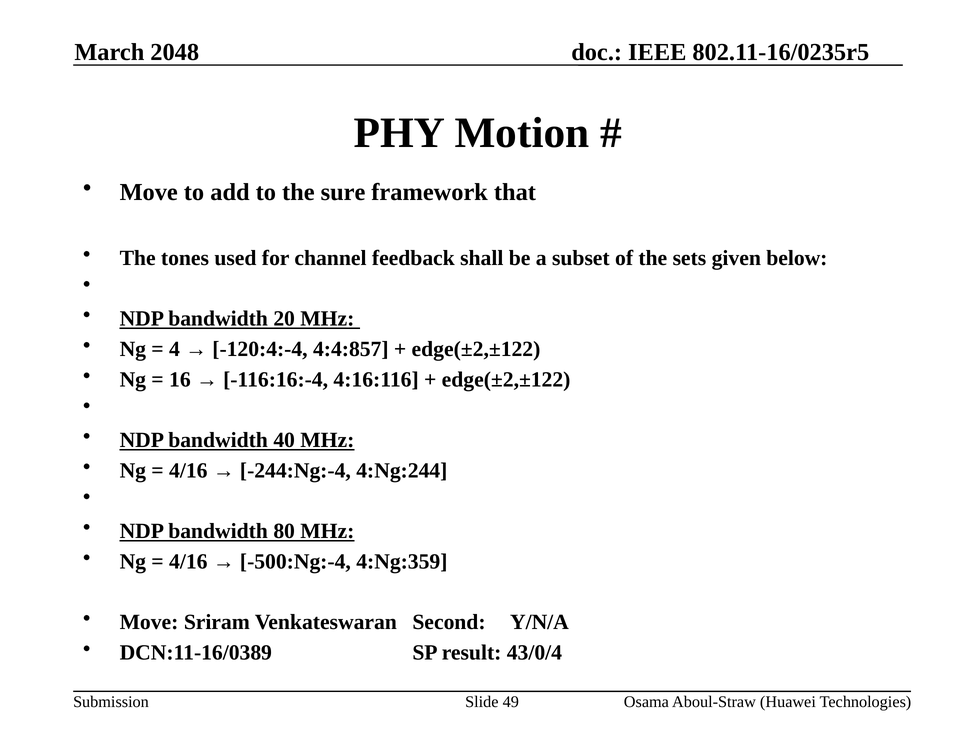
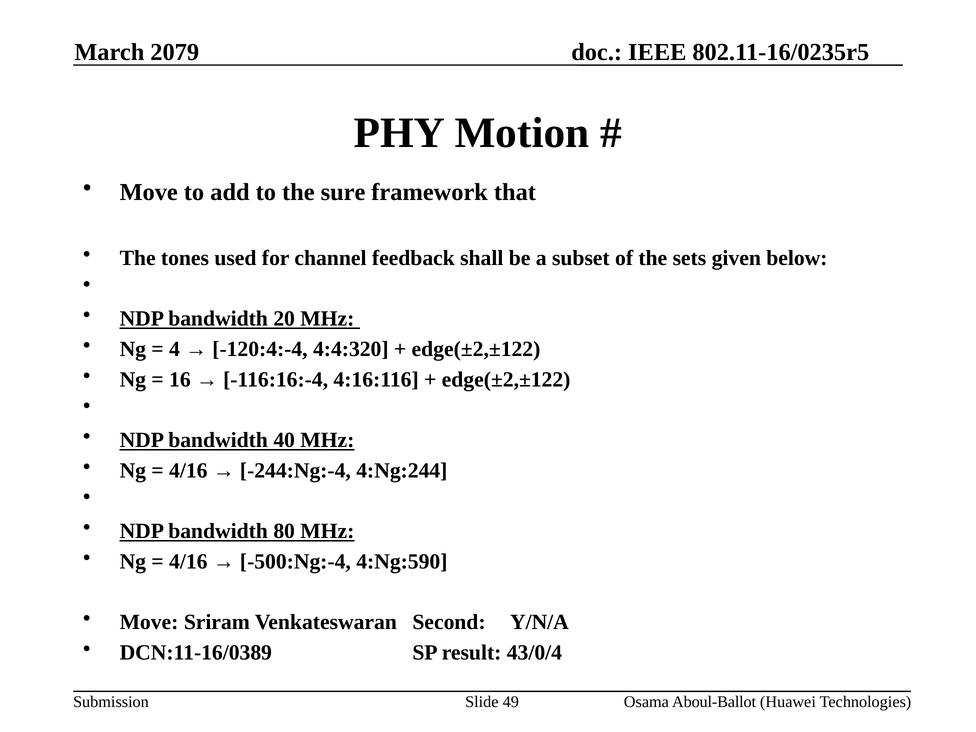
2048: 2048 -> 2079 (175, 52)
4:4:857: 4:4:857 -> 4:4:320 (351, 349)
4:Ng:359: 4:Ng:359 -> 4:Ng:590 (402, 562)
Aboul-Straw: Aboul-Straw -> Aboul-Ballot (714, 702)
